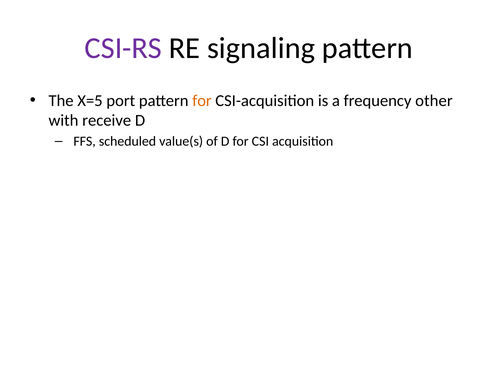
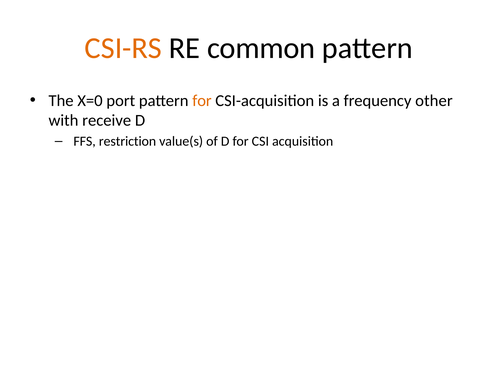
CSI-RS colour: purple -> orange (123, 48)
signaling: signaling -> common (261, 48)
X=5: X=5 -> X=0 (90, 101)
scheduled: scheduled -> restriction (128, 142)
